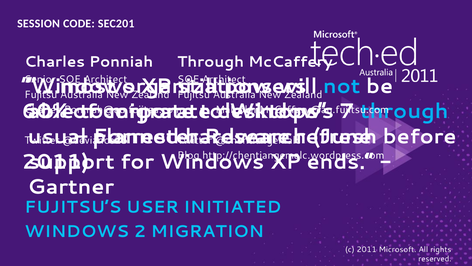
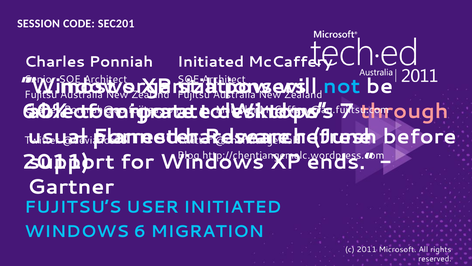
Ponniah Through: Through -> Initiated (211, 62)
through colour: light blue -> pink (404, 111)
2: 2 -> 6 (140, 231)
